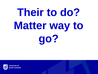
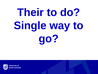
Matter: Matter -> Single (30, 25)
